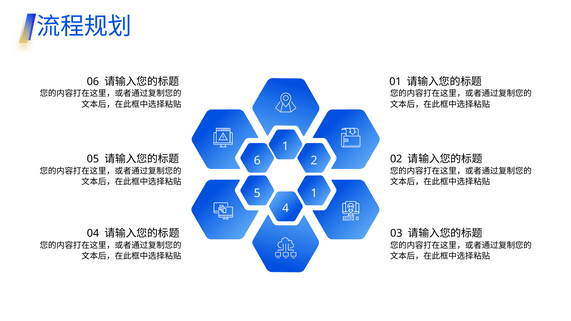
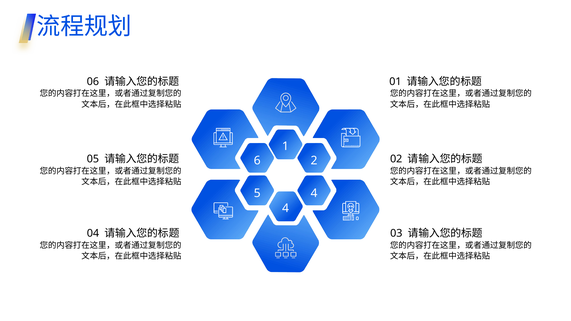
5 1: 1 -> 4 (314, 193)
